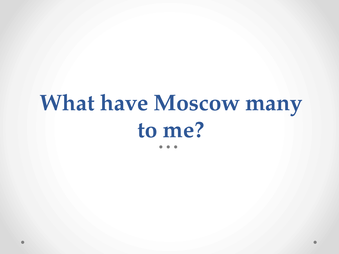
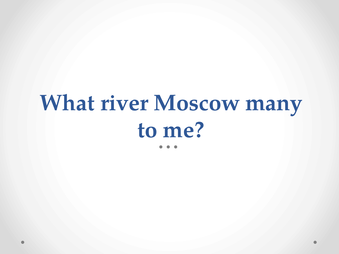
have: have -> river (124, 103)
